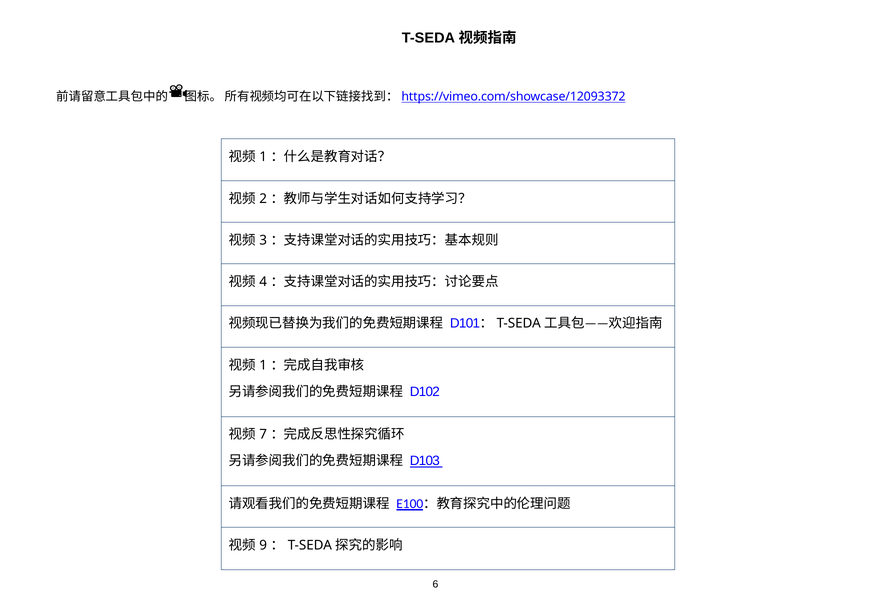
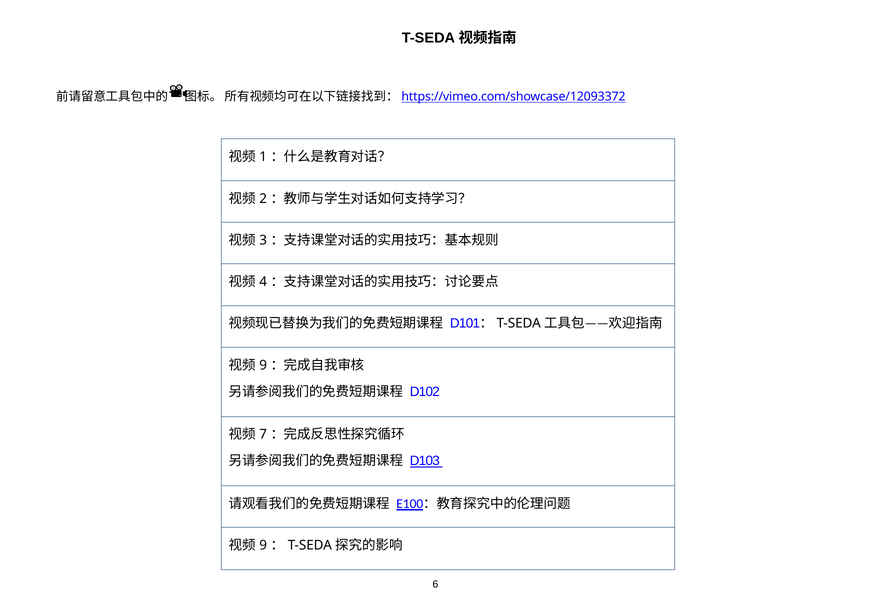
1: 1 -> 9 (263, 365)
